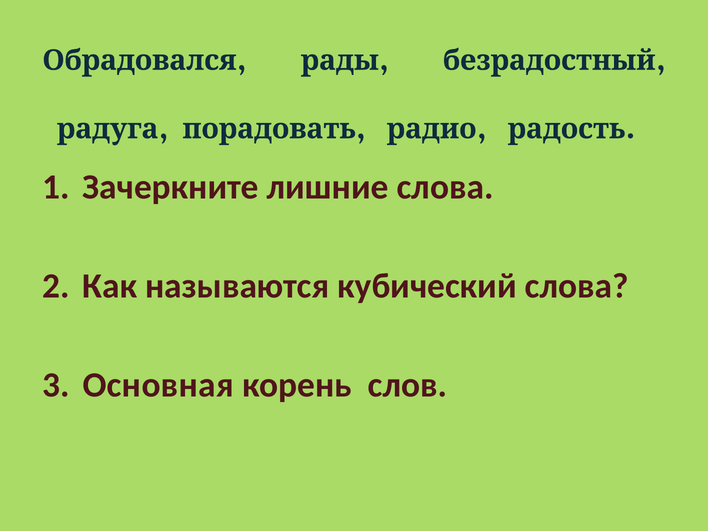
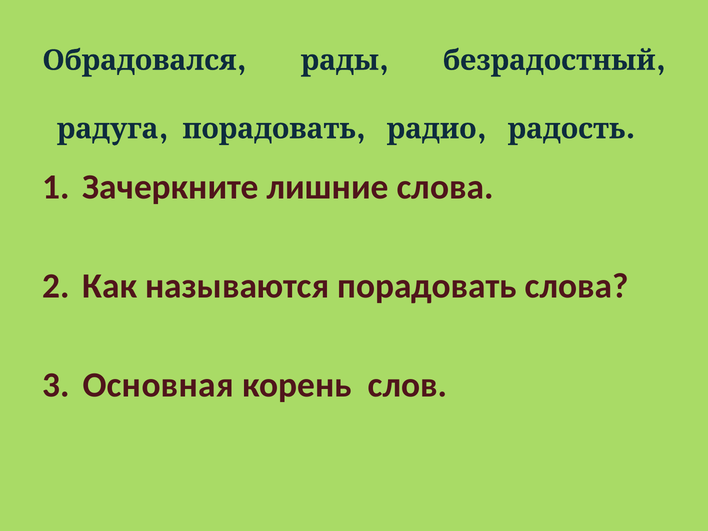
называются кубический: кубический -> порадовать (427, 286)
